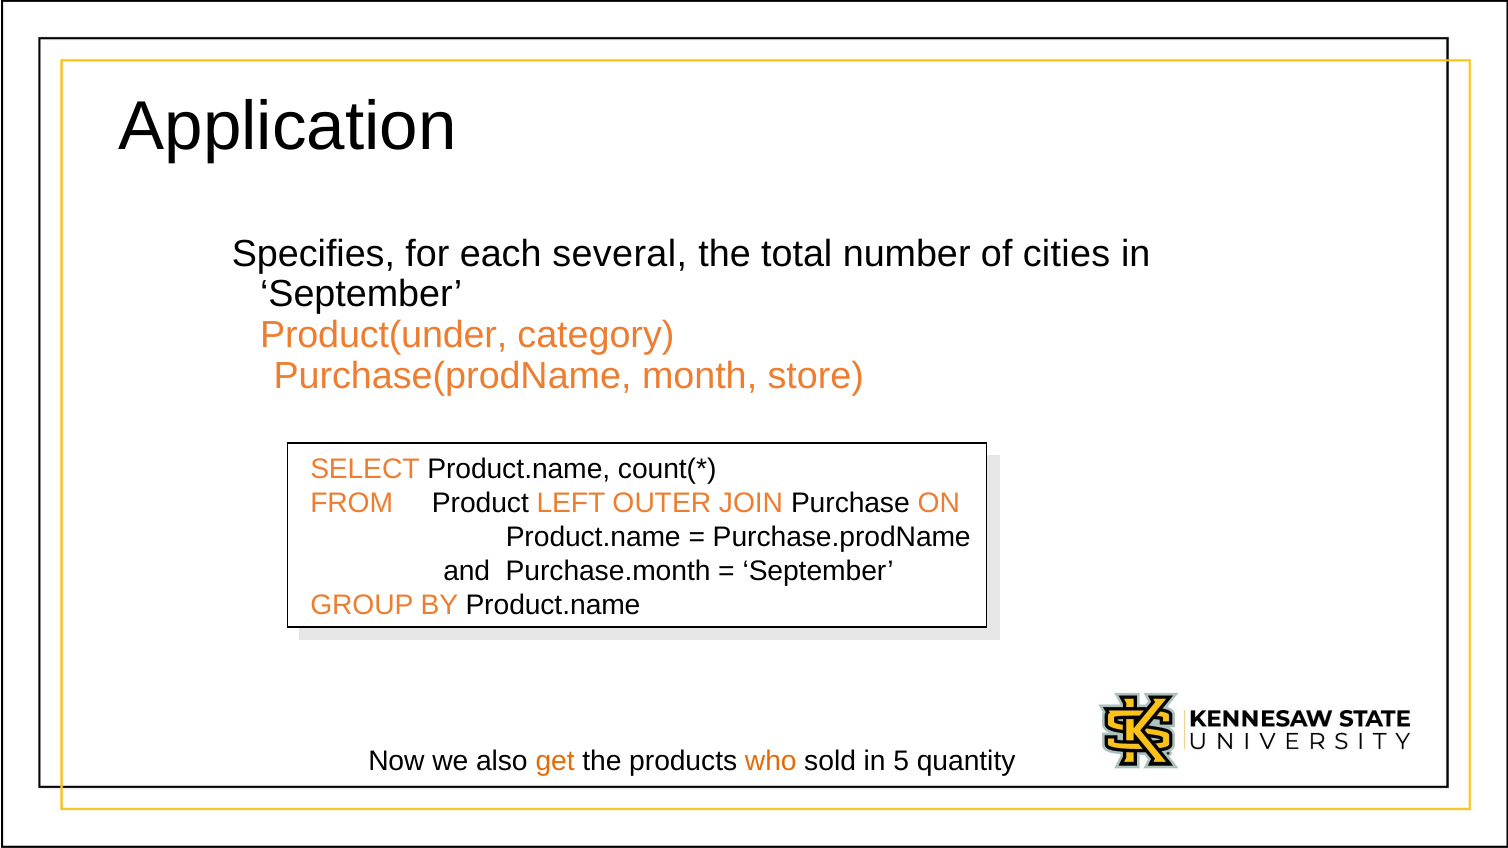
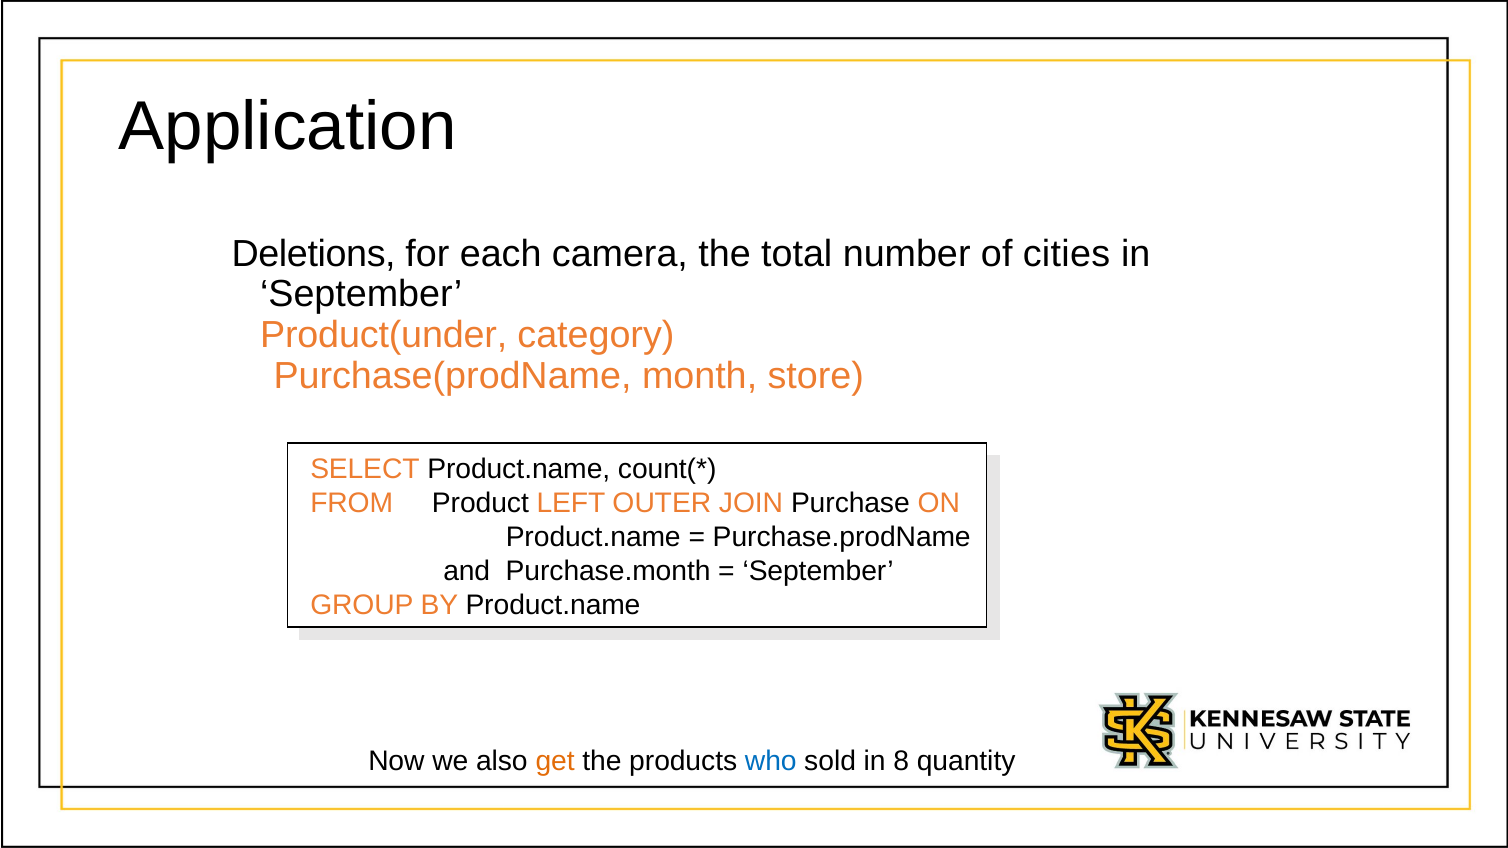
Specifies: Specifies -> Deletions (314, 254)
several: several -> camera (620, 254)
who colour: orange -> blue (771, 762)
5: 5 -> 8 (901, 762)
